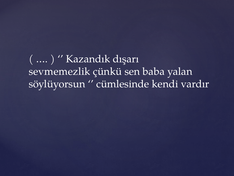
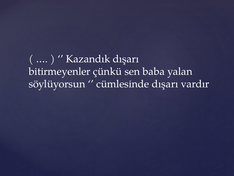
sevmemezlik: sevmemezlik -> bitirmeyenler (60, 71)
cümlesinde kendi: kendi -> dışarı (165, 84)
